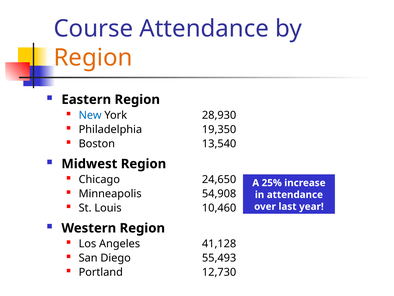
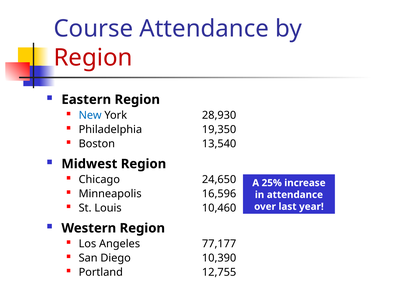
Region colour: orange -> red (93, 57)
54,908: 54,908 -> 16,596 (219, 193)
41,128: 41,128 -> 77,177 (219, 243)
55,493: 55,493 -> 10,390 (219, 258)
12,730: 12,730 -> 12,755 (219, 272)
